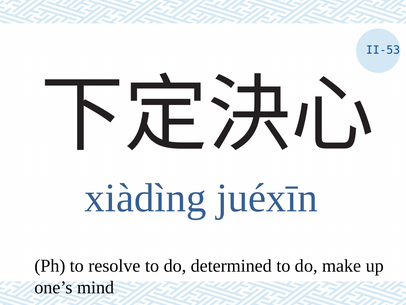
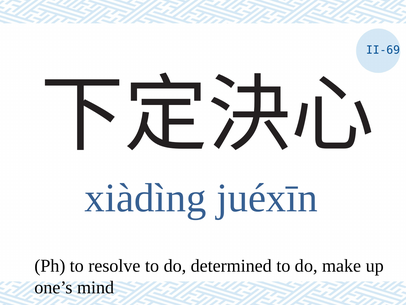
II-53: II-53 -> II-69 (383, 50)
